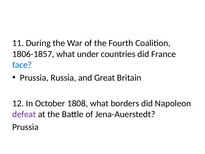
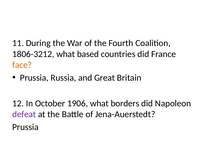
1806-1857: 1806-1857 -> 1806-3212 (33, 54)
under: under -> based (88, 54)
face colour: blue -> orange (22, 65)
1808: 1808 -> 1906 (78, 103)
